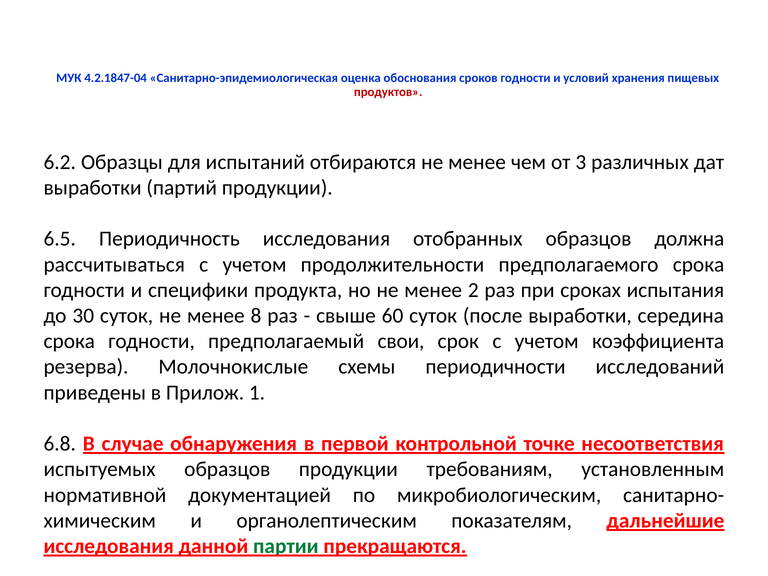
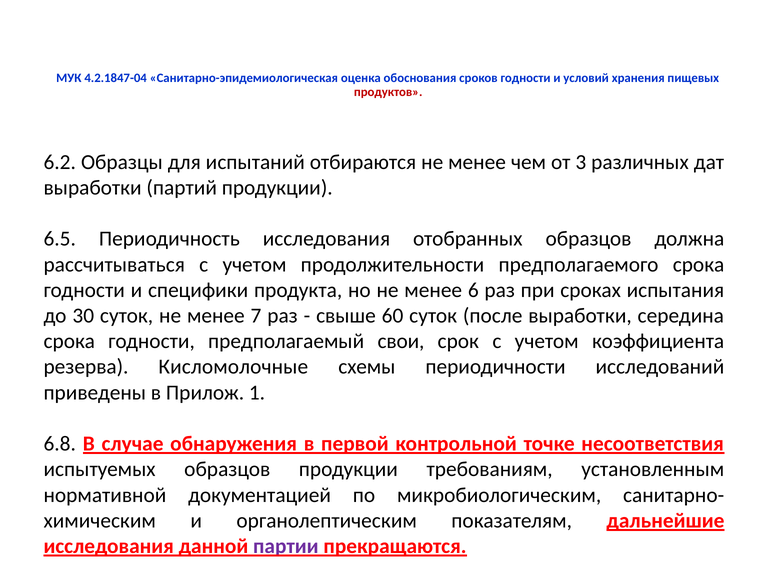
2: 2 -> 6 (473, 290)
8: 8 -> 7 (256, 316)
Молочнокислые: Молочнокислые -> Кисломолочные (233, 367)
партии colour: green -> purple (286, 546)
